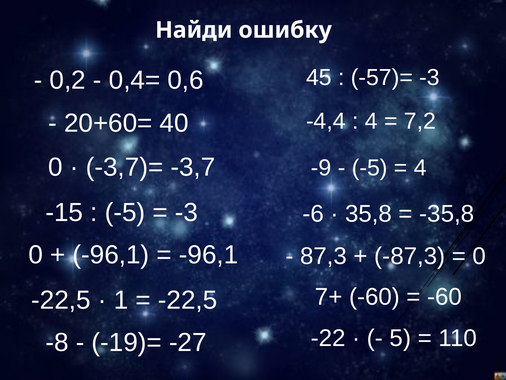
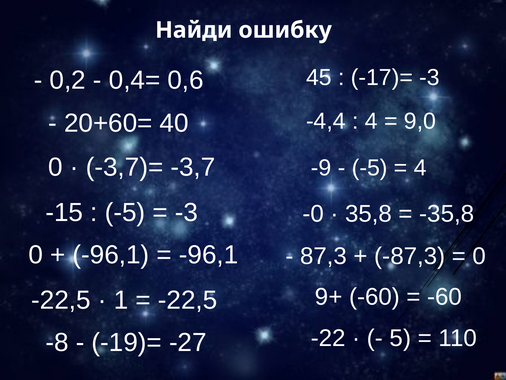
-57)=: -57)= -> -17)= (382, 77)
7,2: 7,2 -> 9,0 (420, 121)
-6: -6 -> -0 (313, 214)
7+: 7+ -> 9+ (329, 297)
